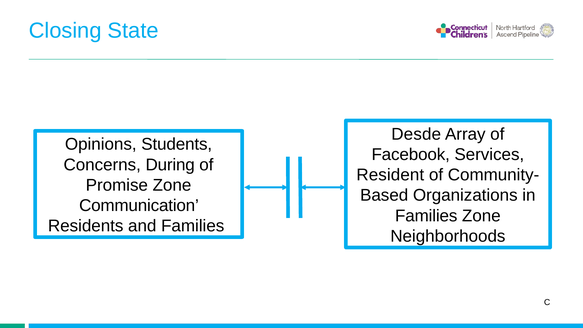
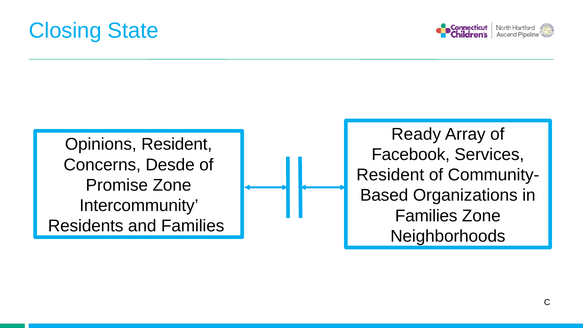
Desde: Desde -> Ready (416, 134)
Opinions Students: Students -> Resident (177, 144)
During: During -> Desde (170, 165)
Communication: Communication -> Intercommunity (139, 206)
